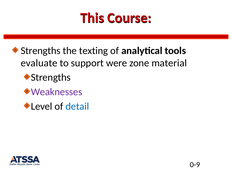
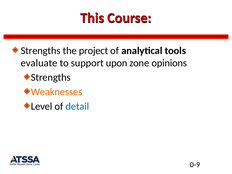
texting: texting -> project (94, 51)
were: were -> upon (117, 63)
material: material -> opinions (169, 63)
Weaknesses colour: purple -> orange (57, 92)
